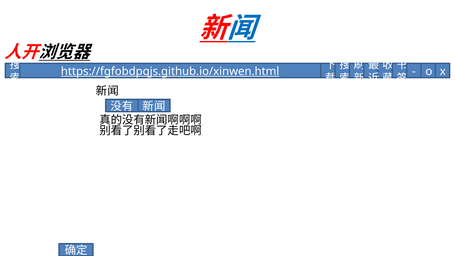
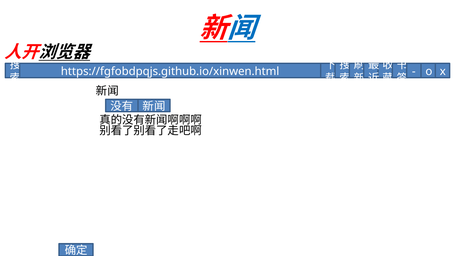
https://fgfobdpqjs.github.io/xinwen.html underline: present -> none (170, 71)
